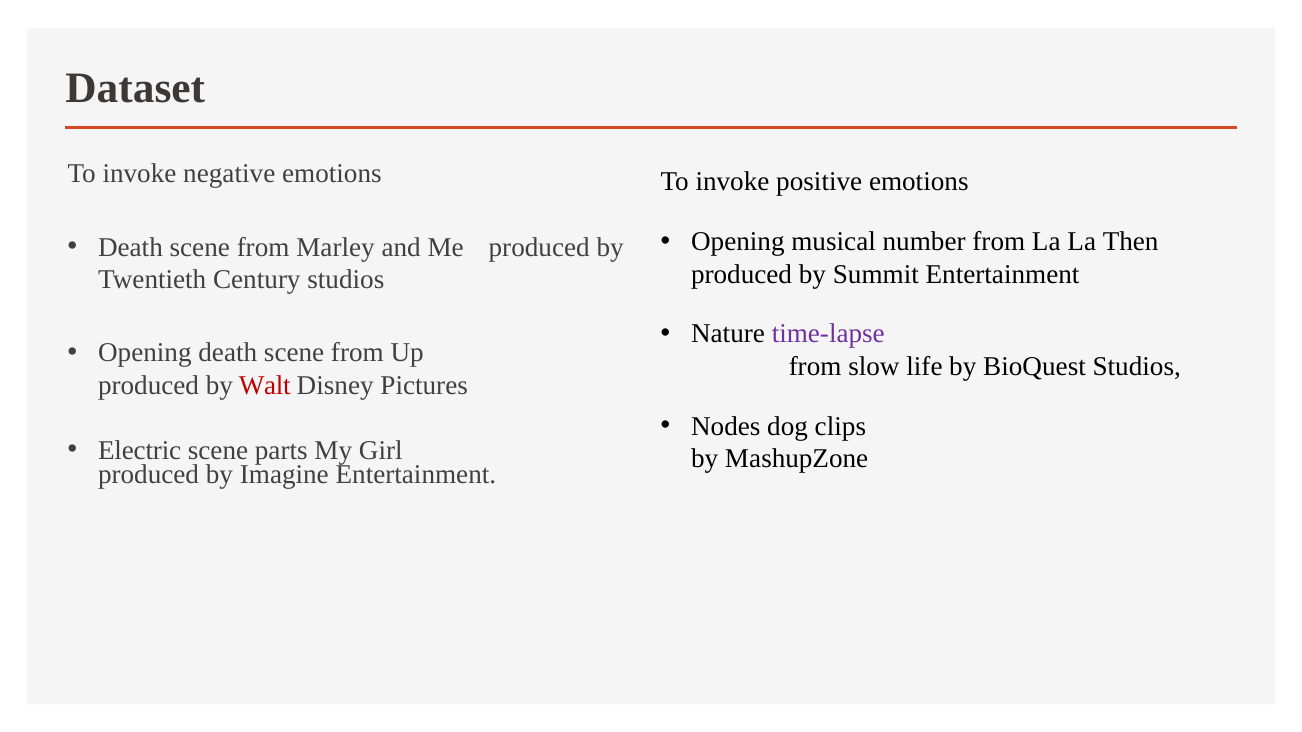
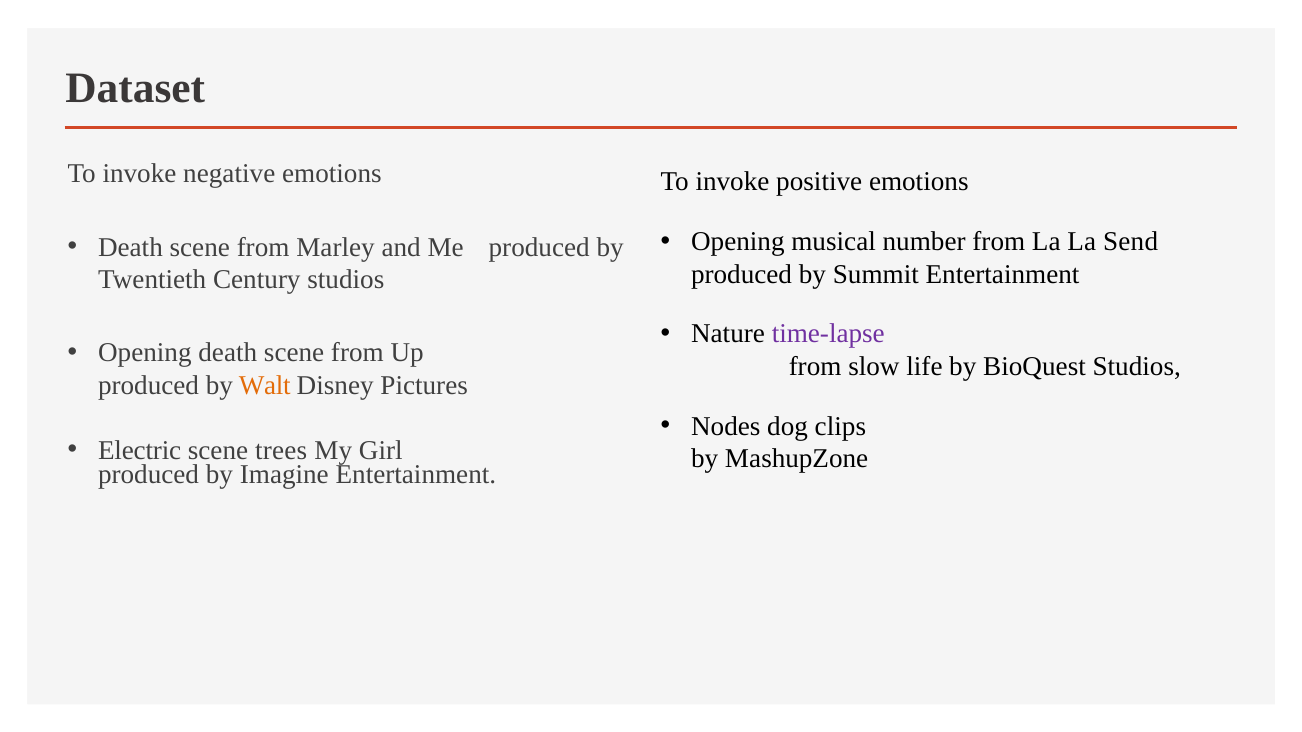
Then: Then -> Send (1131, 242)
Walt colour: red -> orange (265, 386)
parts: parts -> trees (281, 451)
